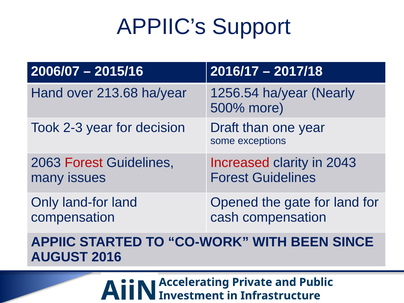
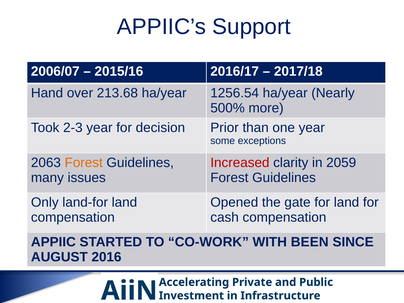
Draft: Draft -> Prior (225, 128)
Forest colour: red -> orange (84, 163)
2043: 2043 -> 2059 (341, 163)
